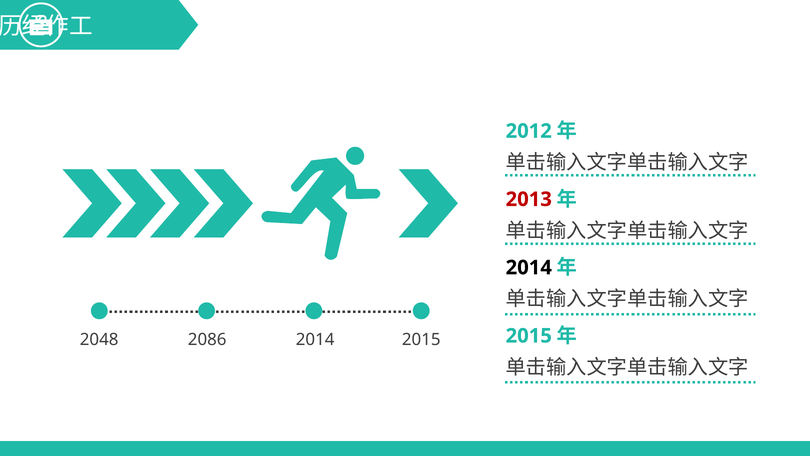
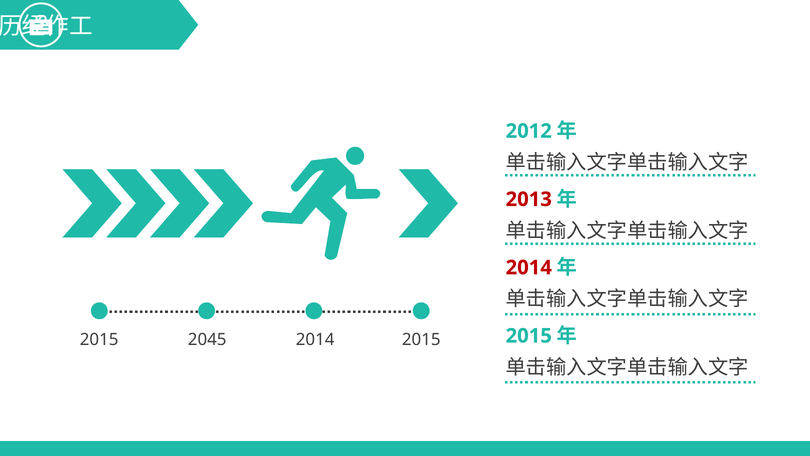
2014 colour: black -> red (529, 267)
2048: 2048 -> 2015 (99, 339)
2086: 2086 -> 2045 (207, 339)
